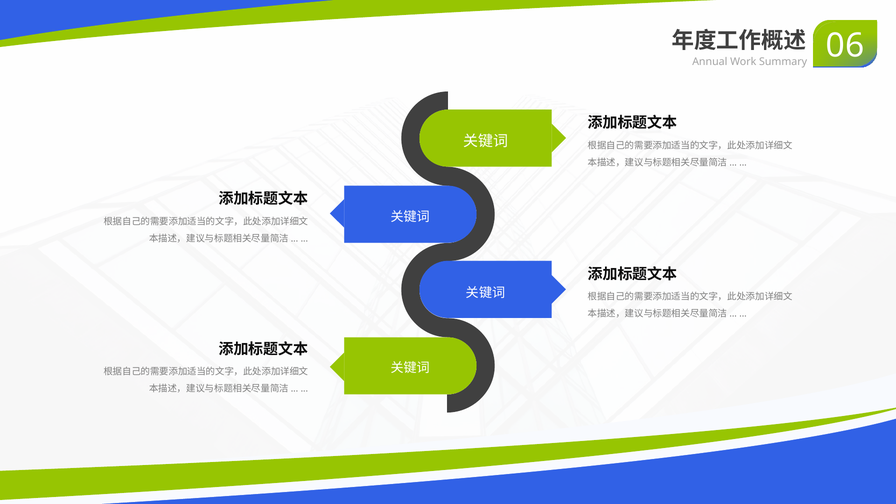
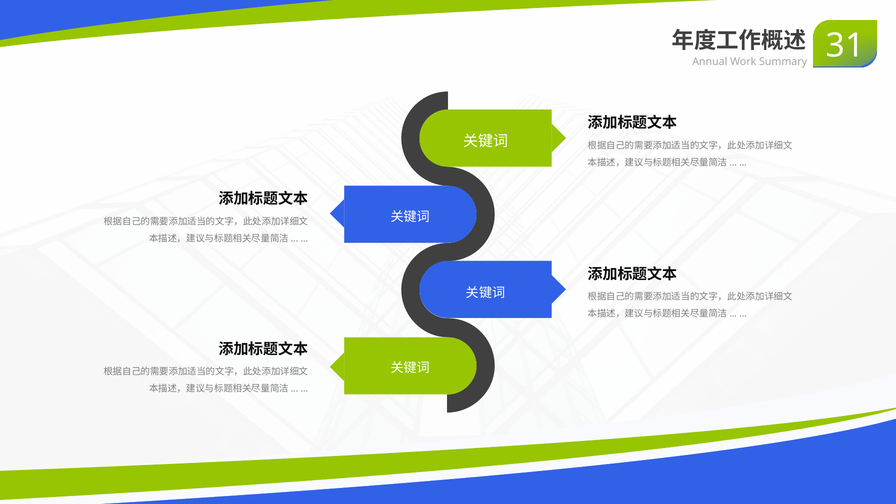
06: 06 -> 31 (845, 46)
